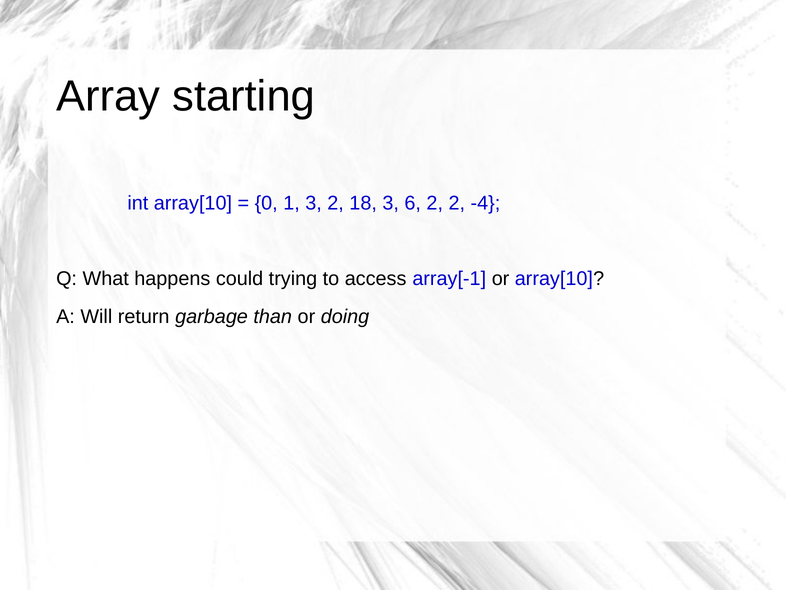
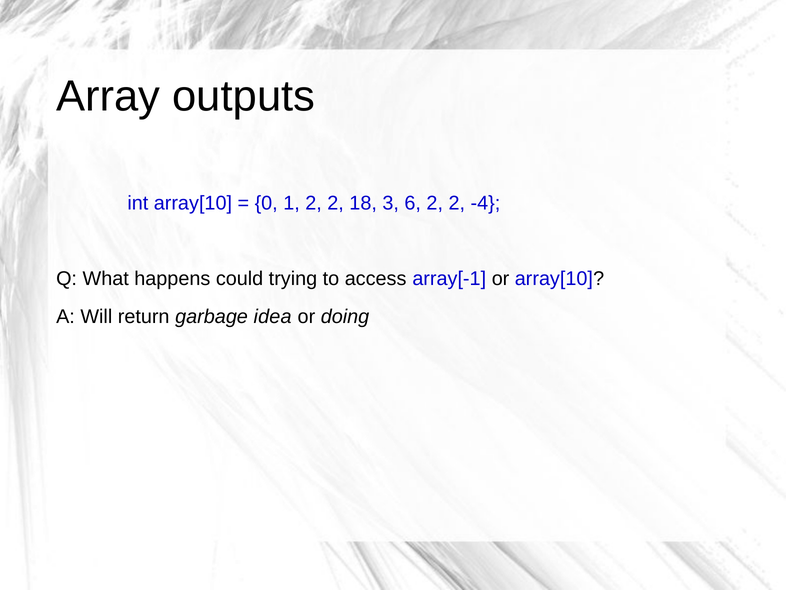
starting: starting -> outputs (244, 96)
1 3: 3 -> 2 (314, 203)
than: than -> idea (273, 316)
